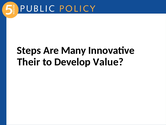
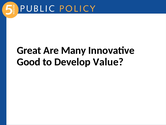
Steps: Steps -> Great (29, 50)
Their: Their -> Good (29, 62)
